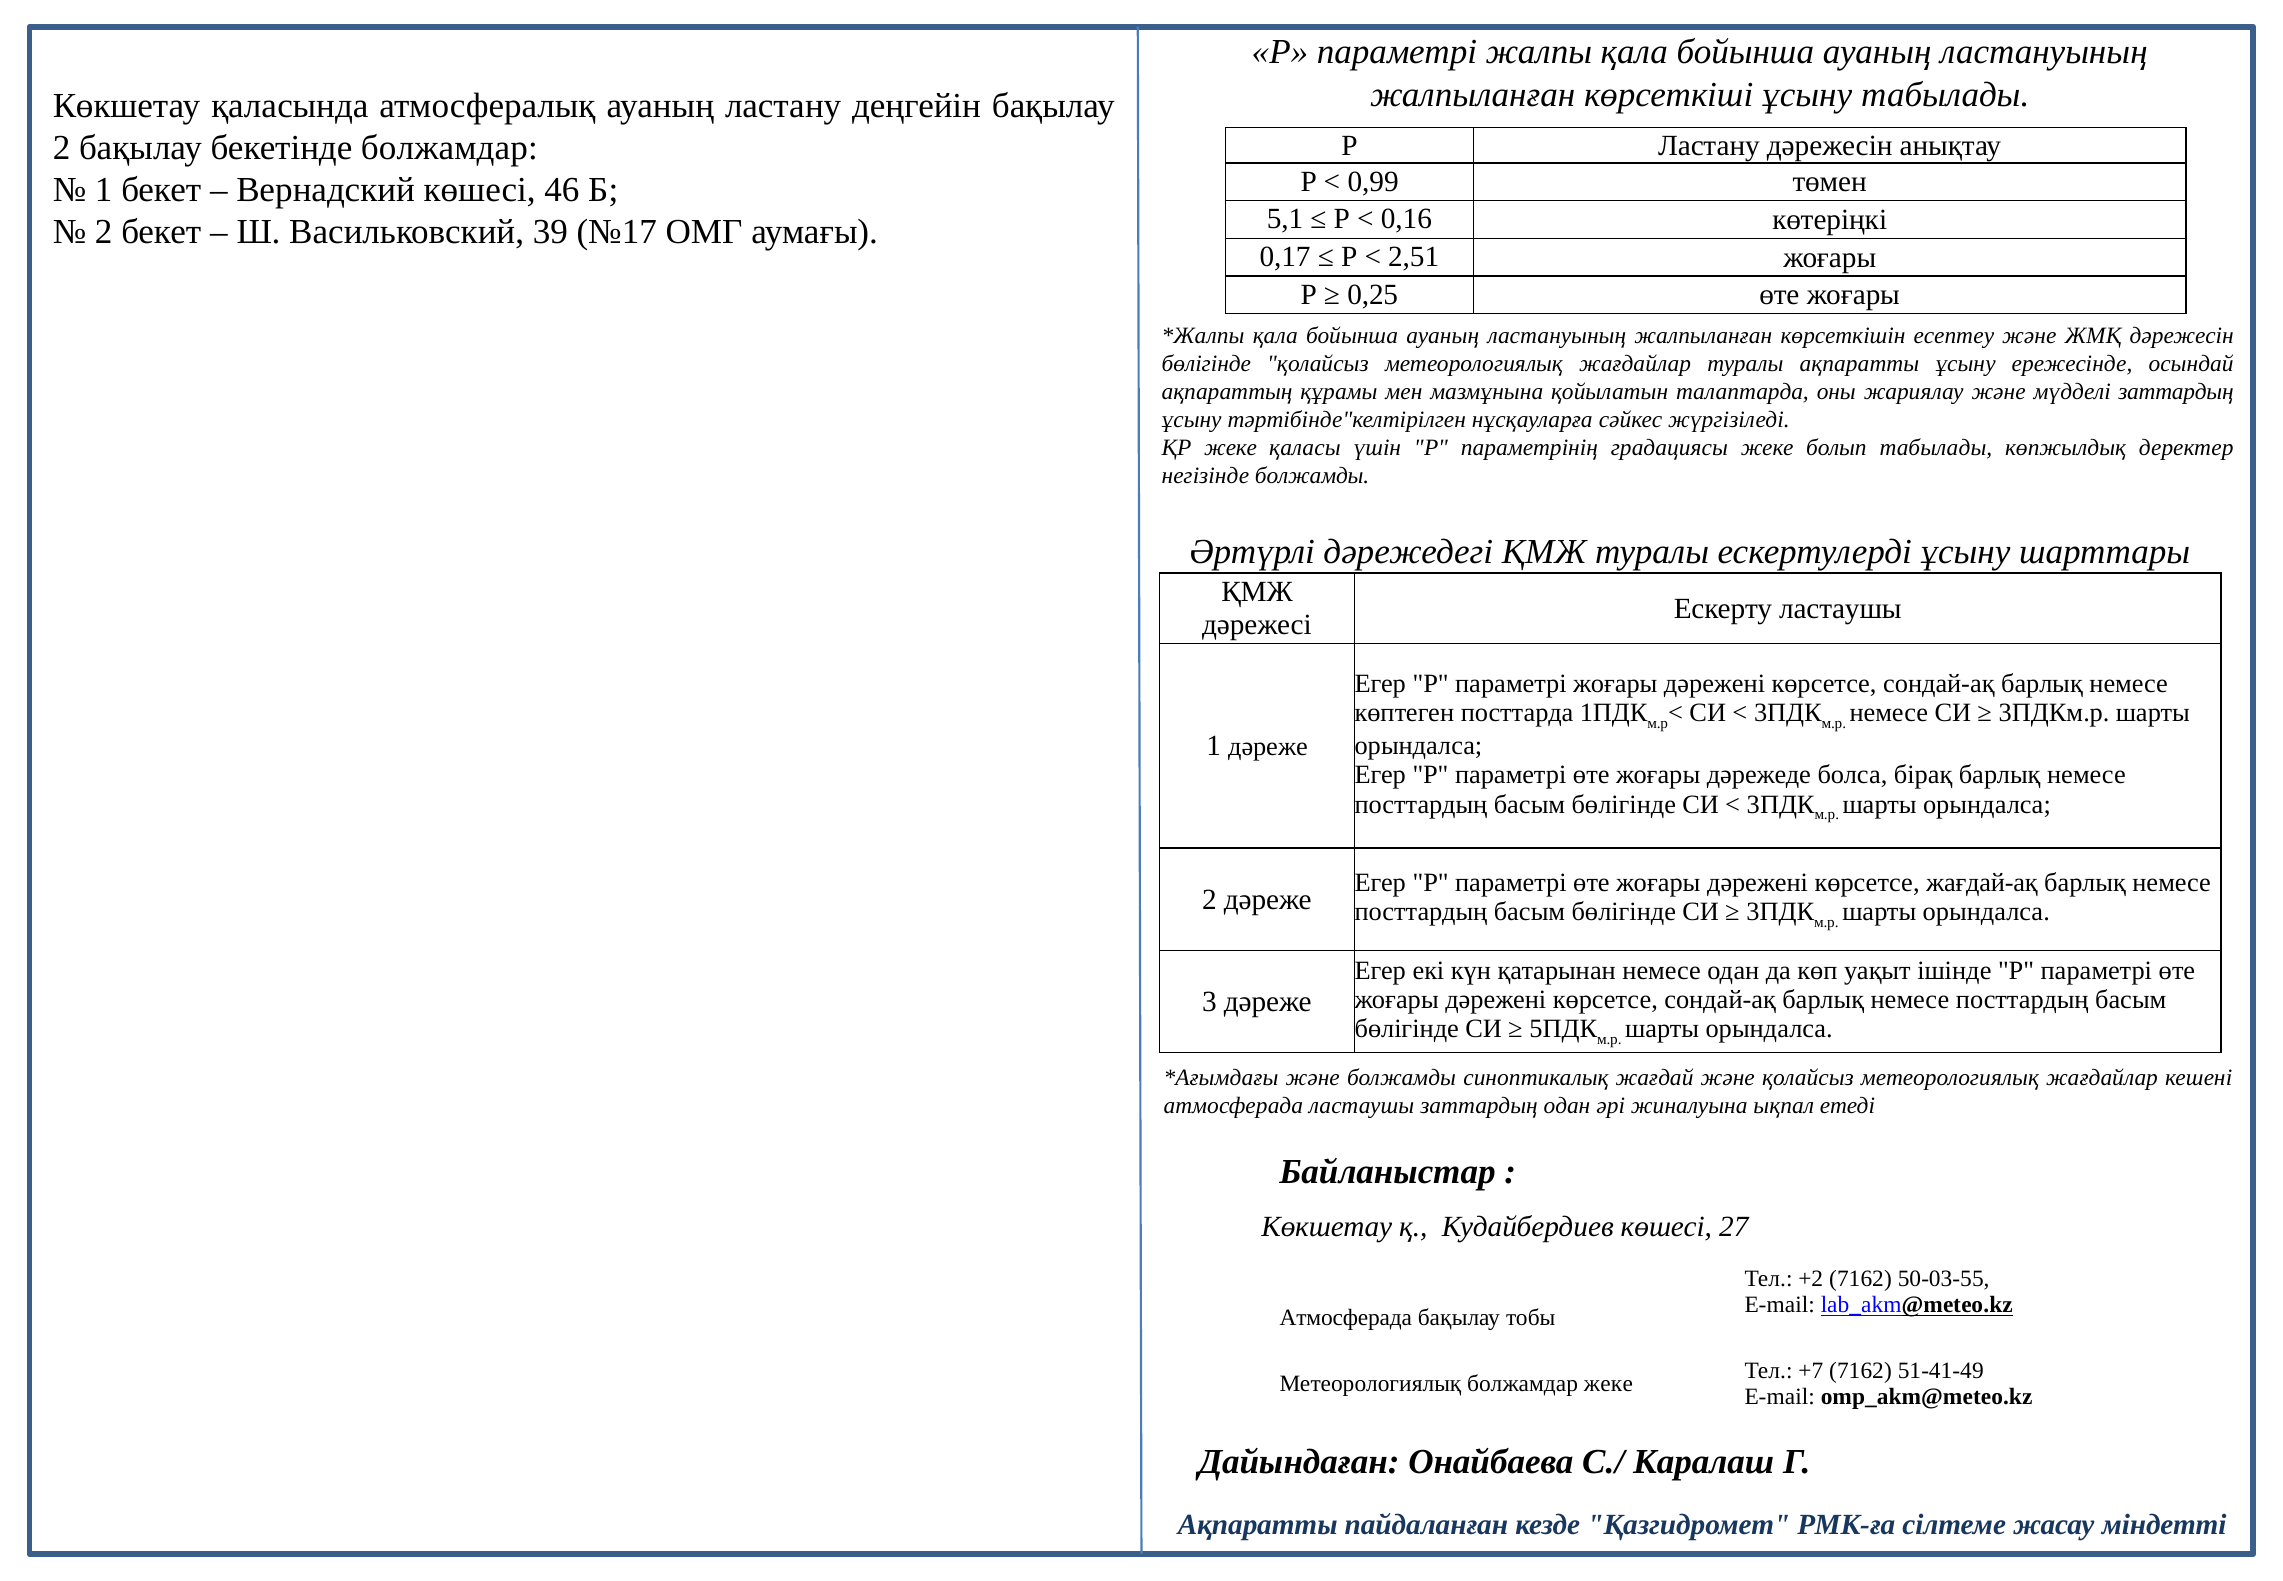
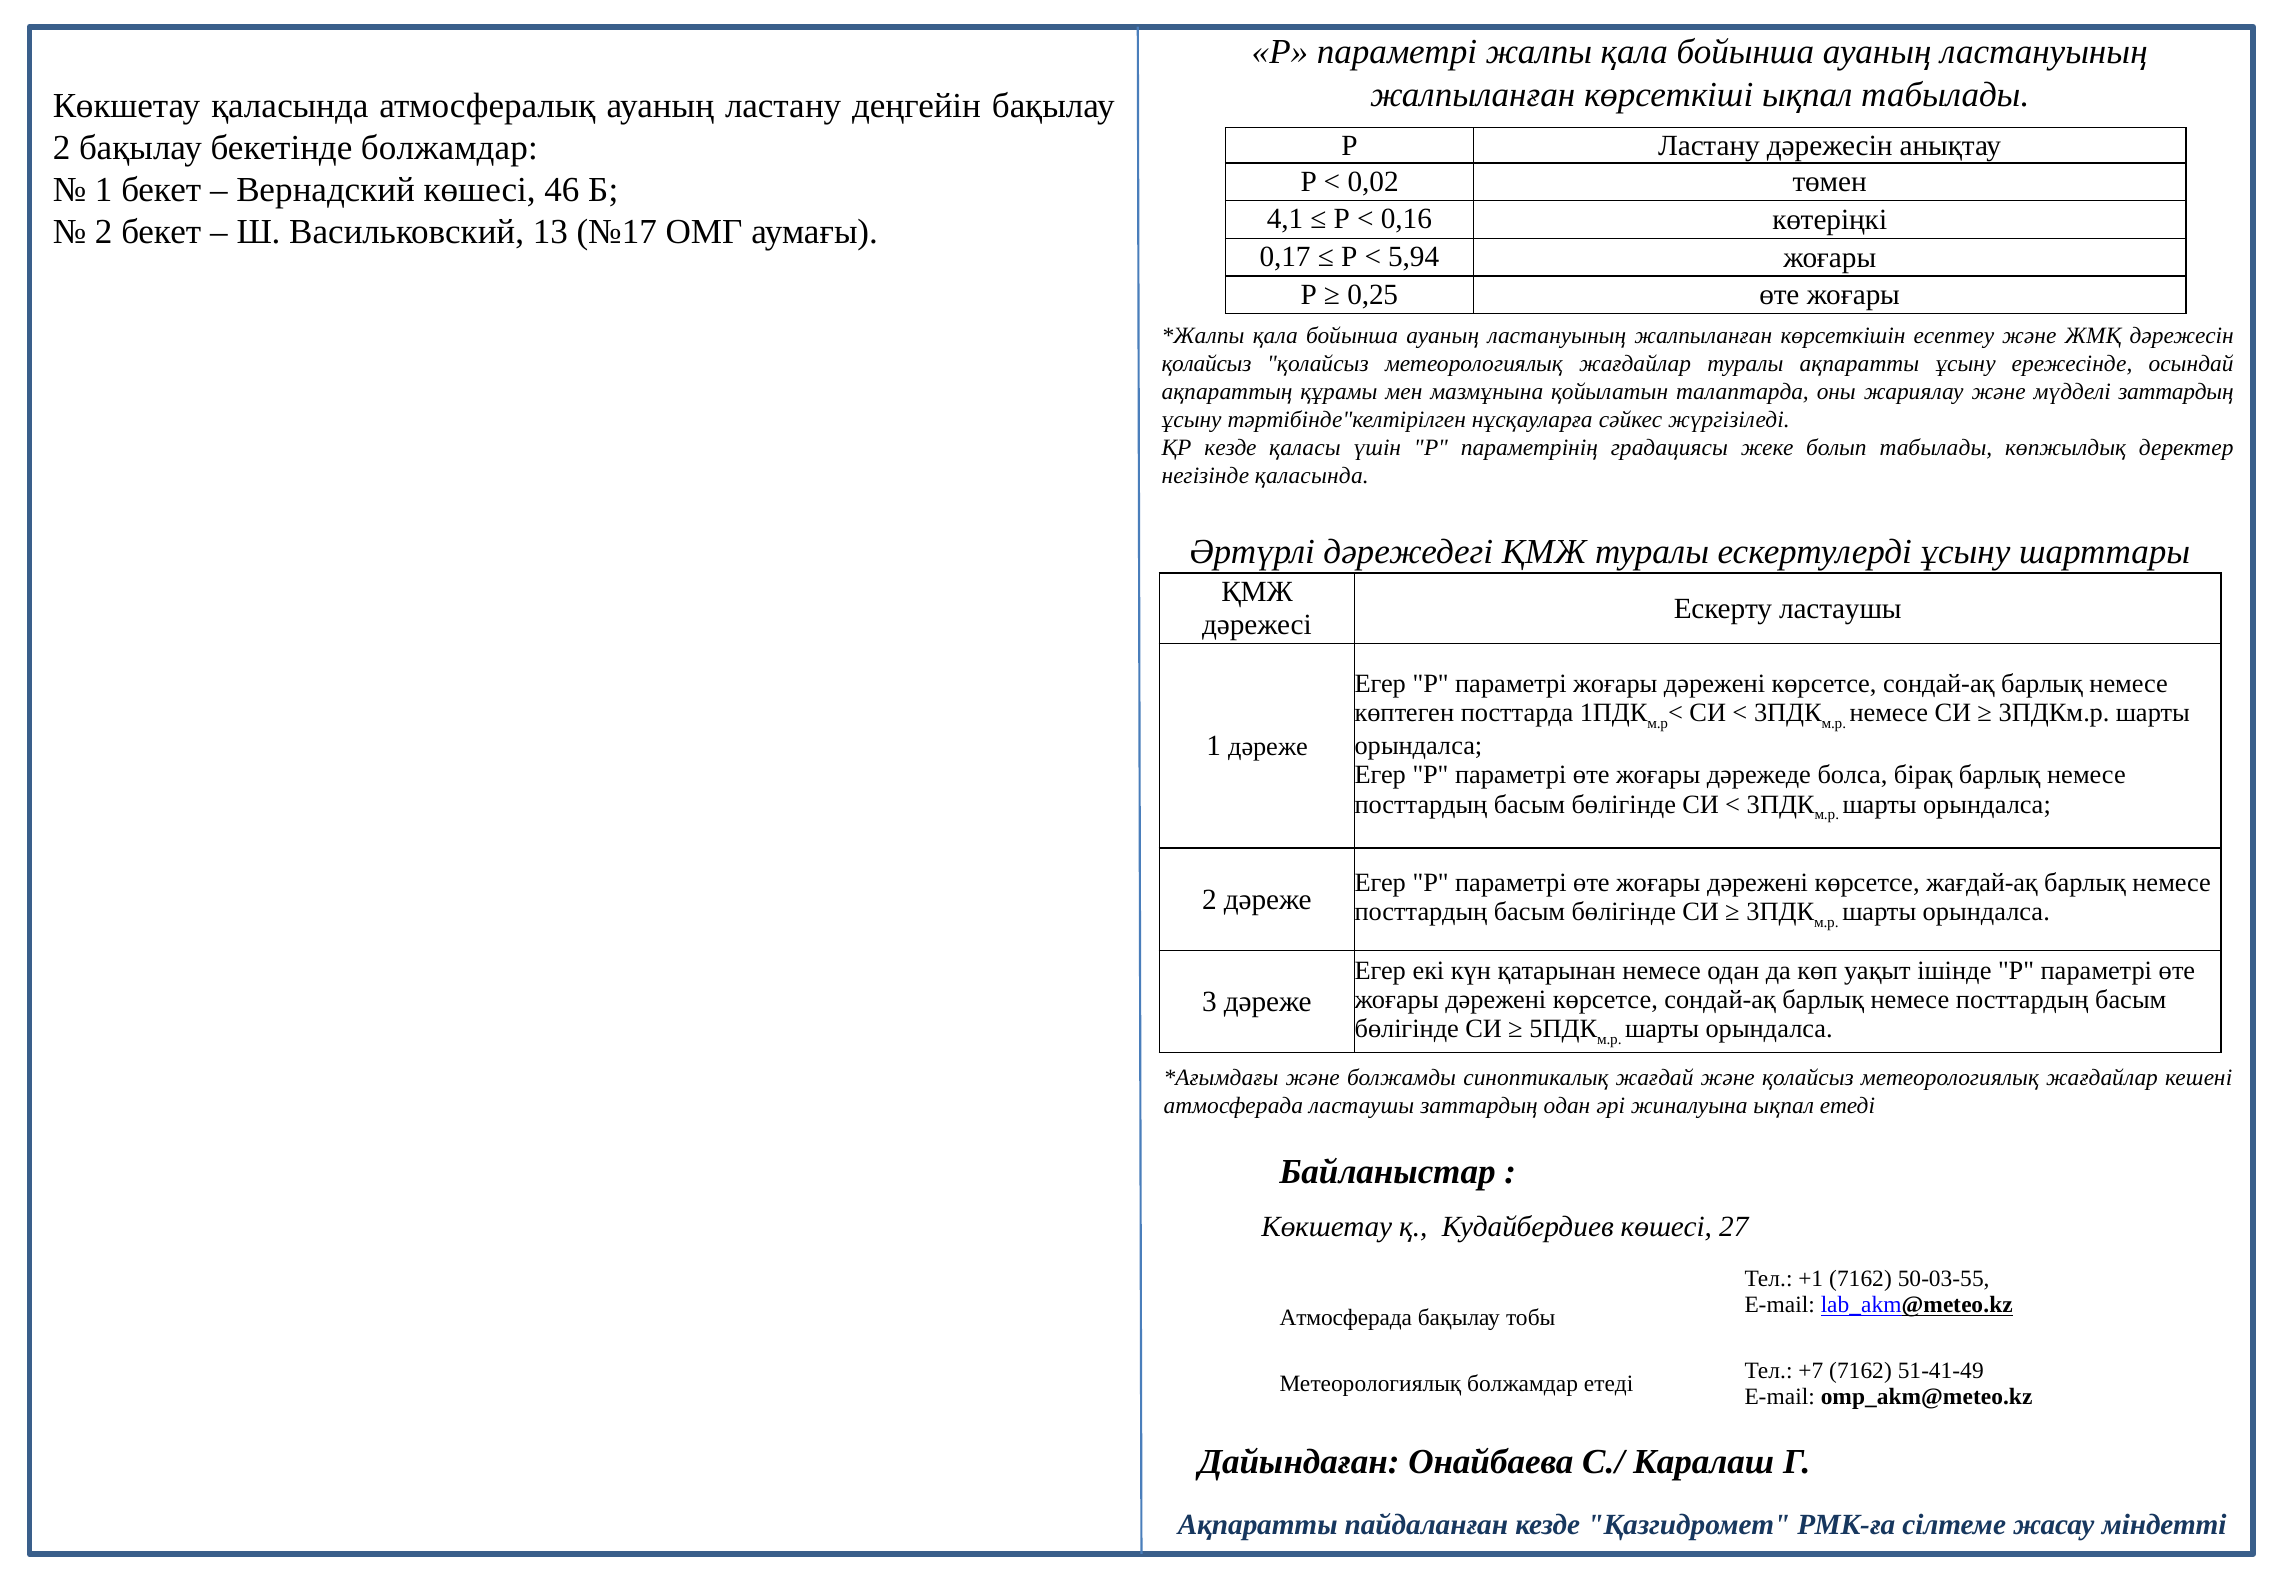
көрсеткіші ұсыну: ұсыну -> ықпал (1807, 94)
0,99: 0,99 -> 0,02 (1373, 182)
5,1: 5,1 -> 4,1 (1285, 219)
39: 39 -> 13 (550, 232)
2,51: 2,51 -> 5,94 (1414, 257)
бөлігінде: бөлігінде -> қолайсыз (1206, 364)
ҚР жеке: жеке -> кезде (1231, 448)
негізінде болжамды: болжамды -> қаласында (1312, 476)
+2: +2 -> +1 (1811, 1279)
болжамдар жеке: жеке -> етеді (1609, 1383)
